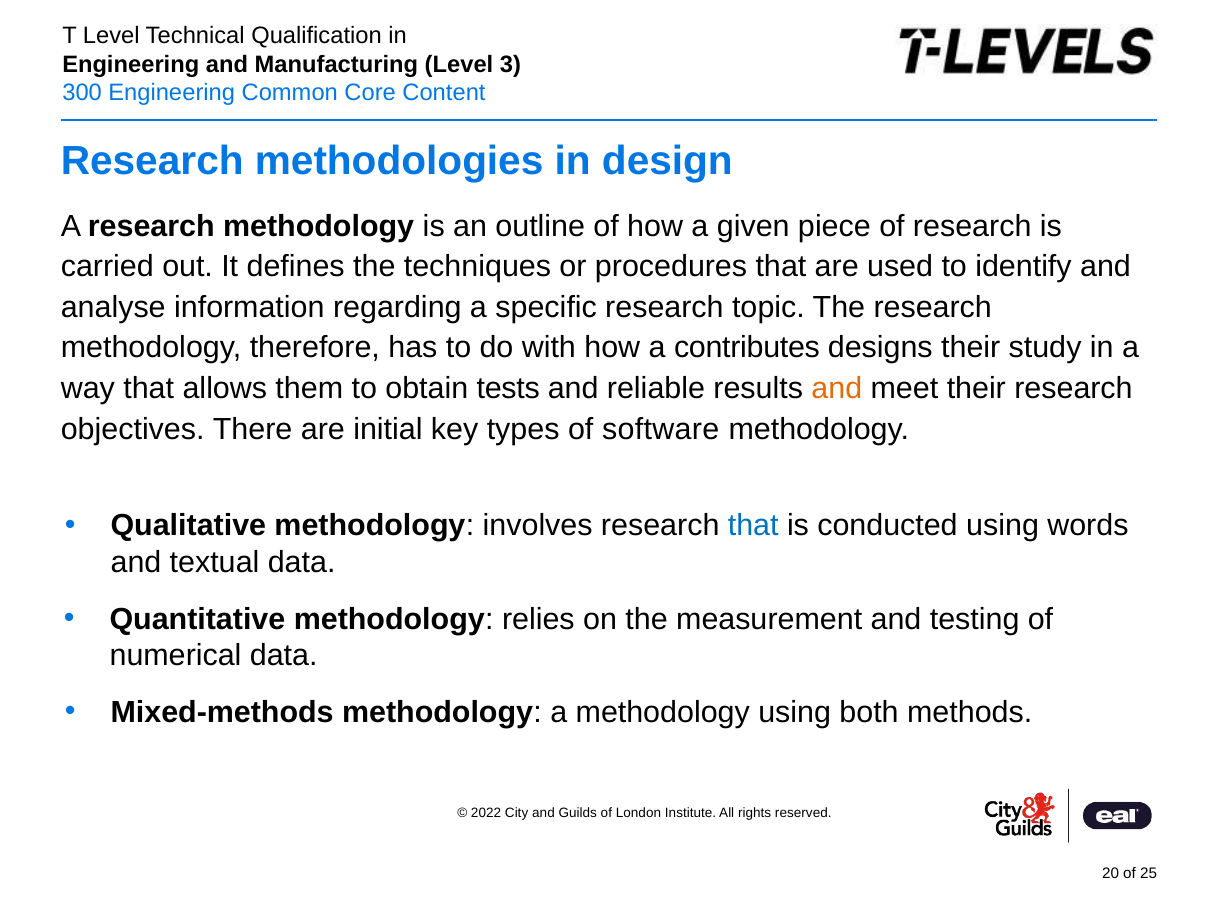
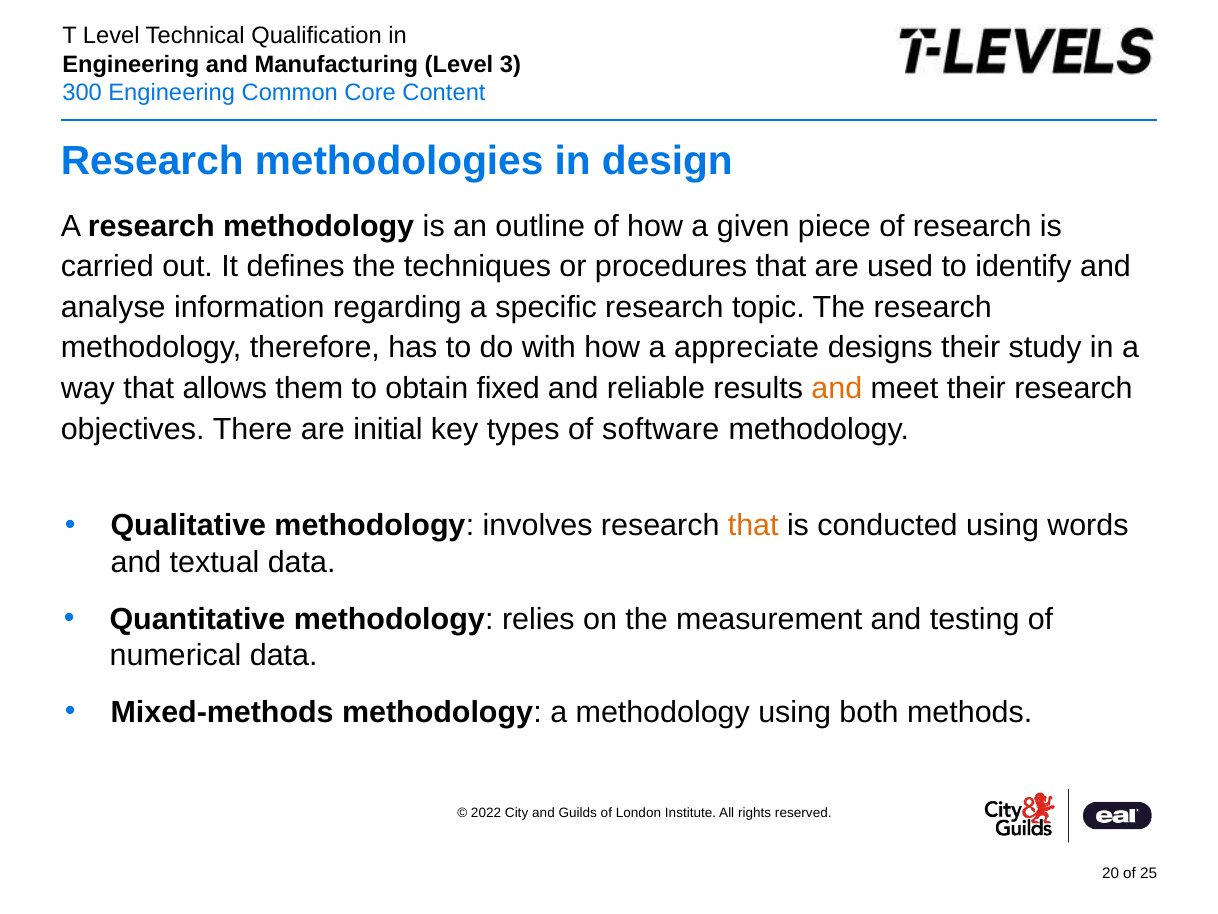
contributes: contributes -> appreciate (747, 348)
tests: tests -> fixed (508, 388)
that colour: blue -> orange (753, 526)
